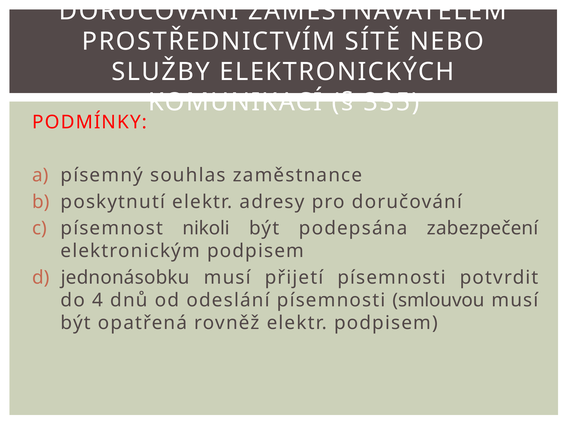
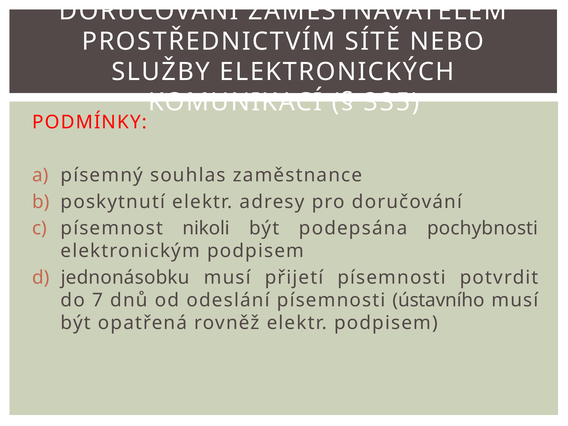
zabezpečení: zabezpečení -> pochybnosti (483, 228)
4: 4 -> 7 (98, 300)
smlouvou: smlouvou -> ústavního (439, 300)
